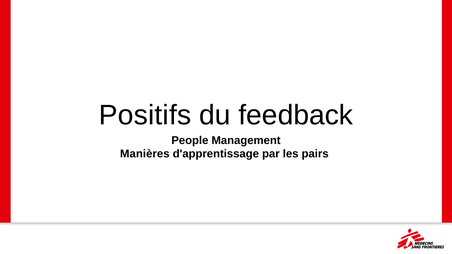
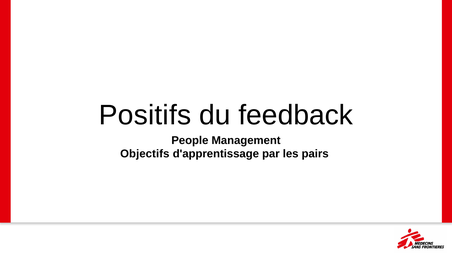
Manières: Manières -> Objectifs (145, 154)
